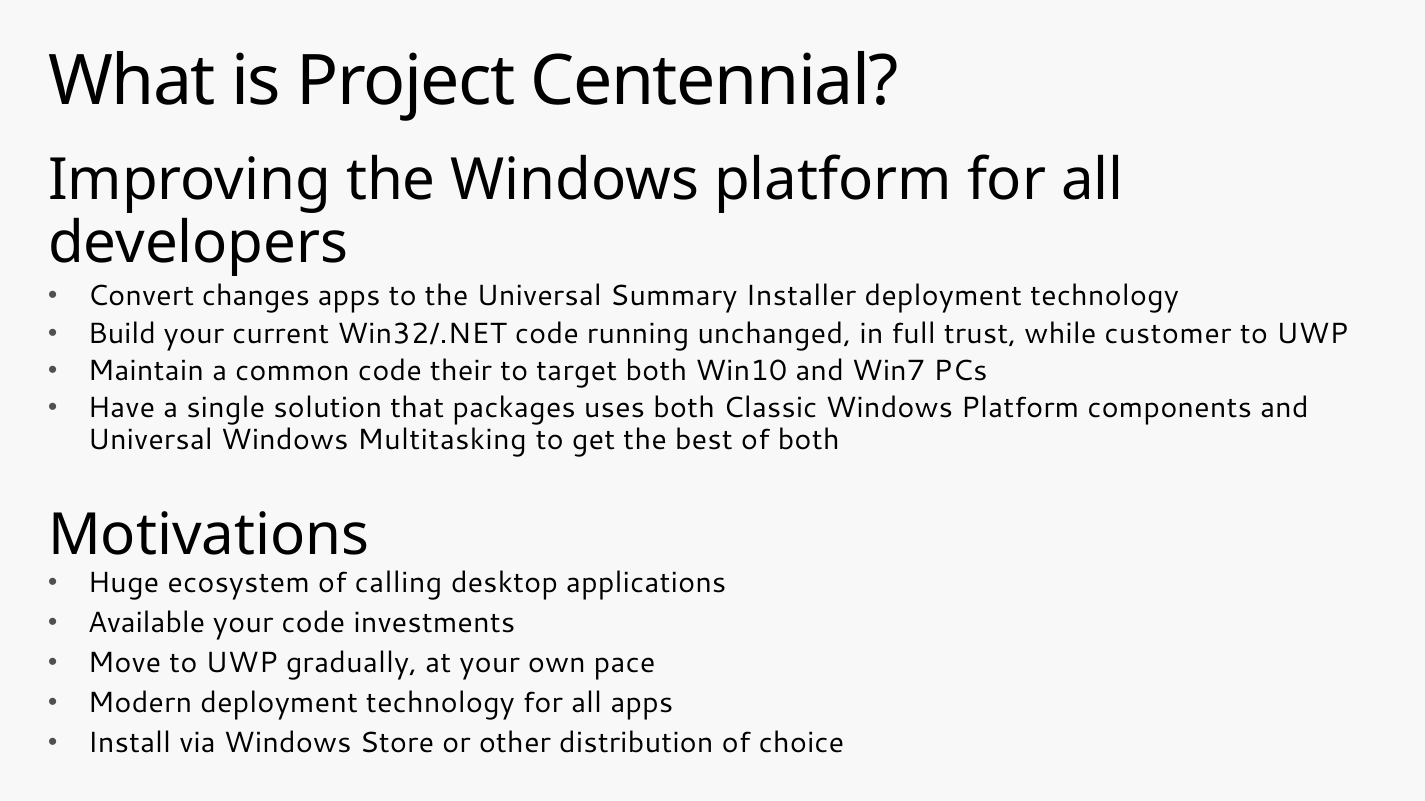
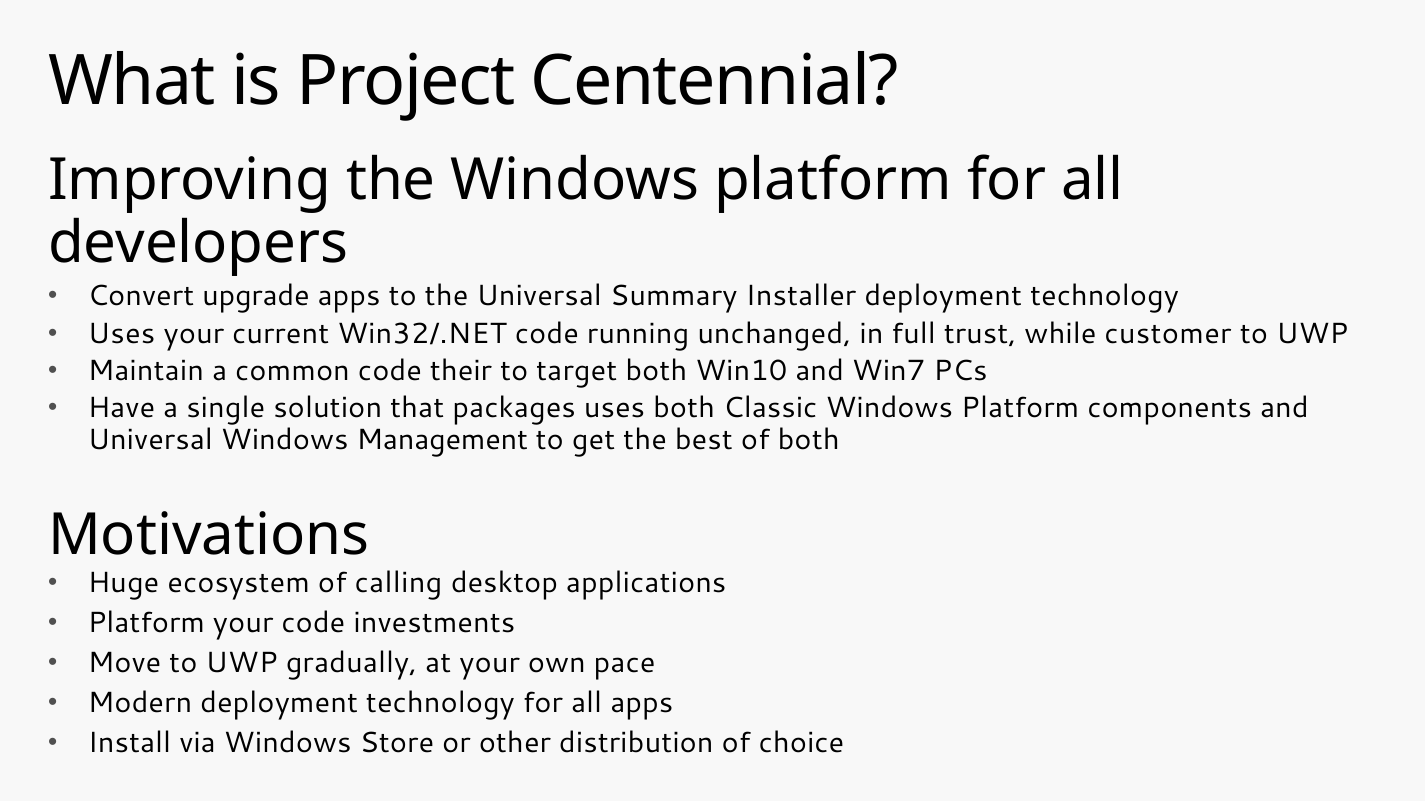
changes: changes -> upgrade (256, 297)
Build: Build -> Uses (121, 334)
Multitasking: Multitasking -> Management (442, 440)
Available: Available -> Platform (146, 623)
